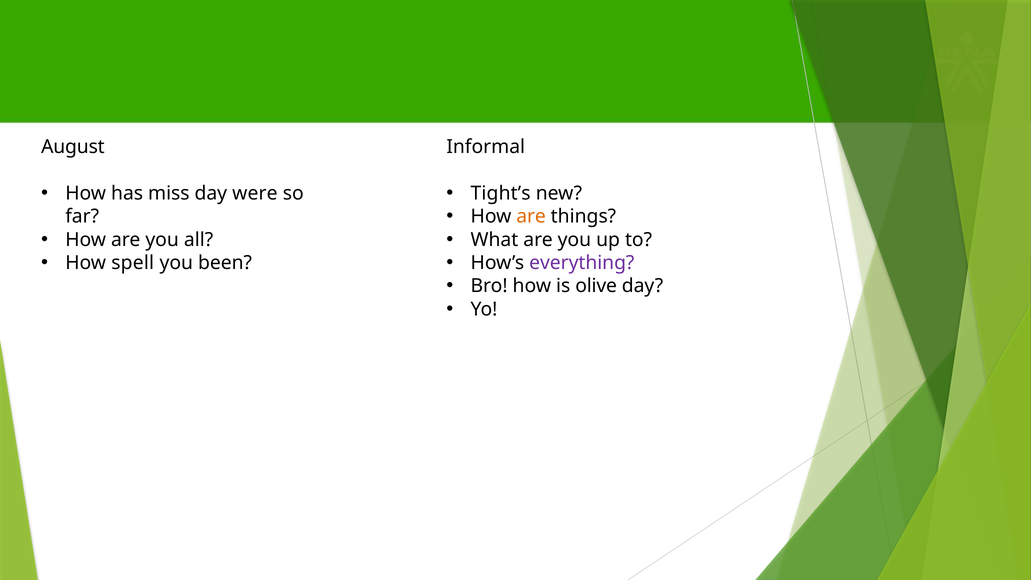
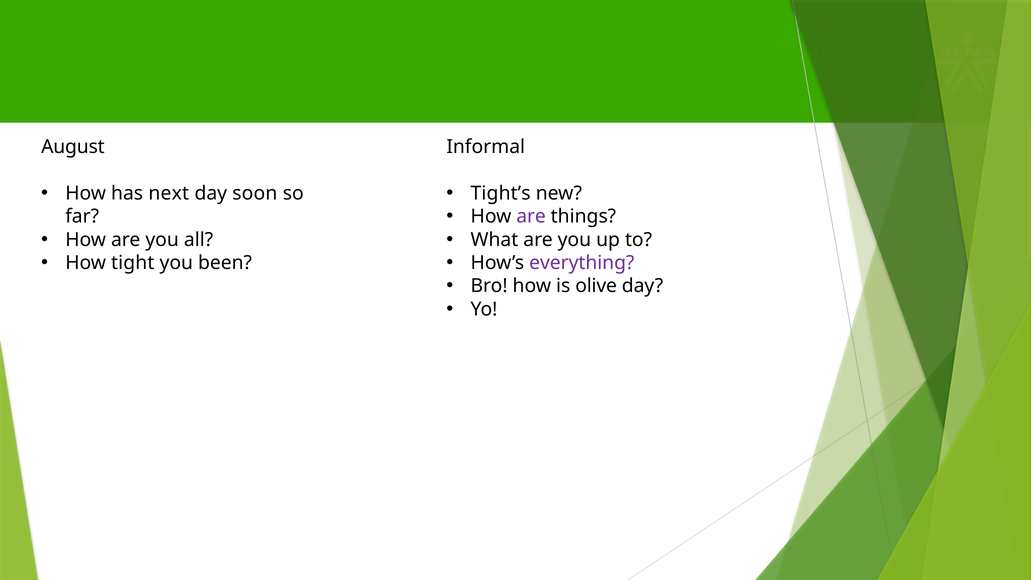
miss: miss -> next (169, 193)
were: were -> soon (255, 193)
are colour: orange -> purple (531, 216)
spell: spell -> tight (133, 263)
